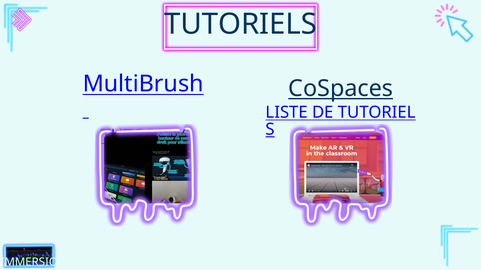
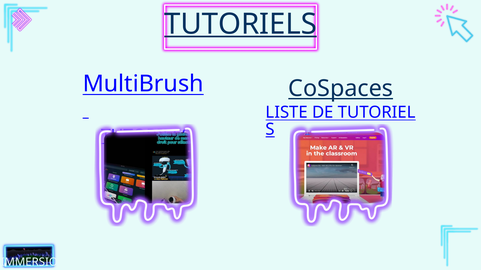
TUTORIELS underline: none -> present (241, 24)
